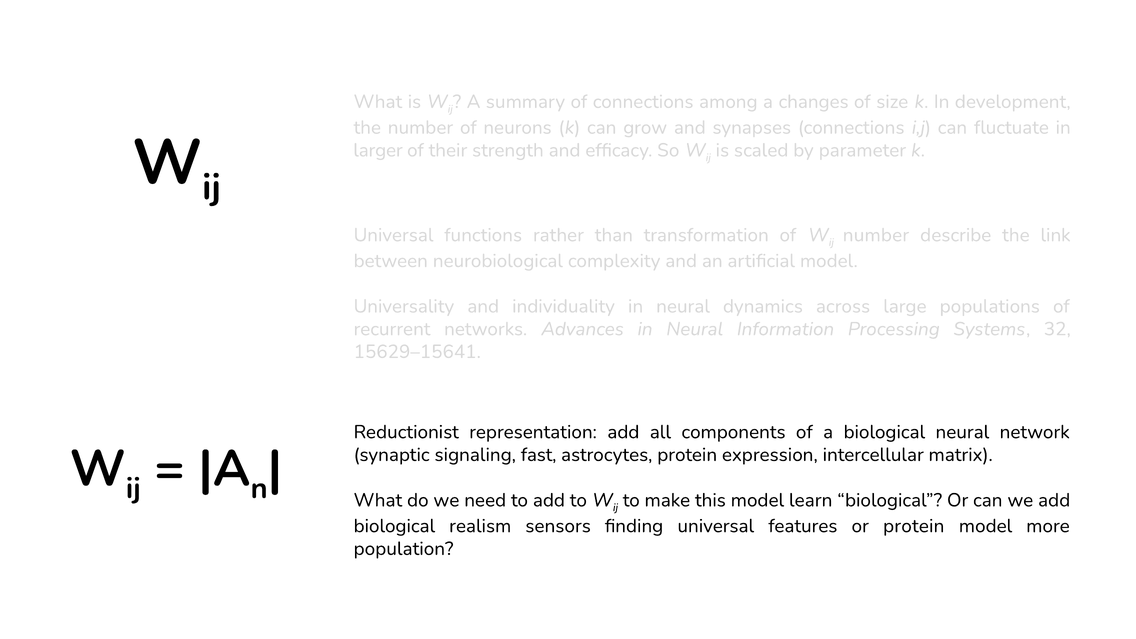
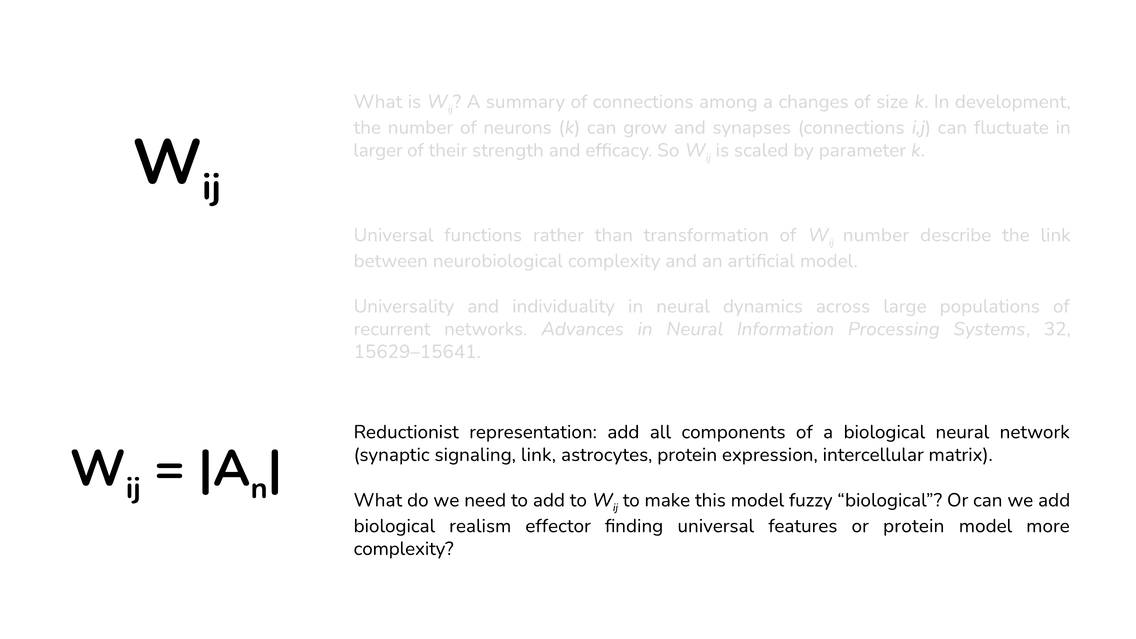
signaling fast: fast -> link (538, 455)
learn: learn -> fuzzy (811, 500)
sensors: sensors -> effector (558, 526)
population: population -> complexity (404, 549)
